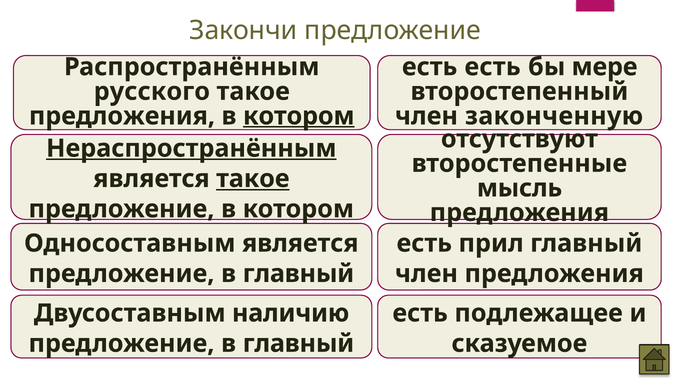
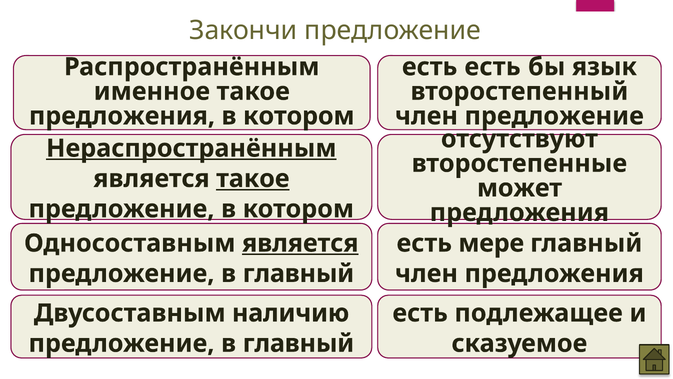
мере: мере -> язык (604, 67)
русского: русского -> именное (152, 91)
котором underline: present -> none (299, 116)
член законченную: законченную -> предложение (554, 116)
мысль: мысль -> может (520, 188)
является underline: none -> present (300, 243)
прил: прил -> мере (491, 243)
